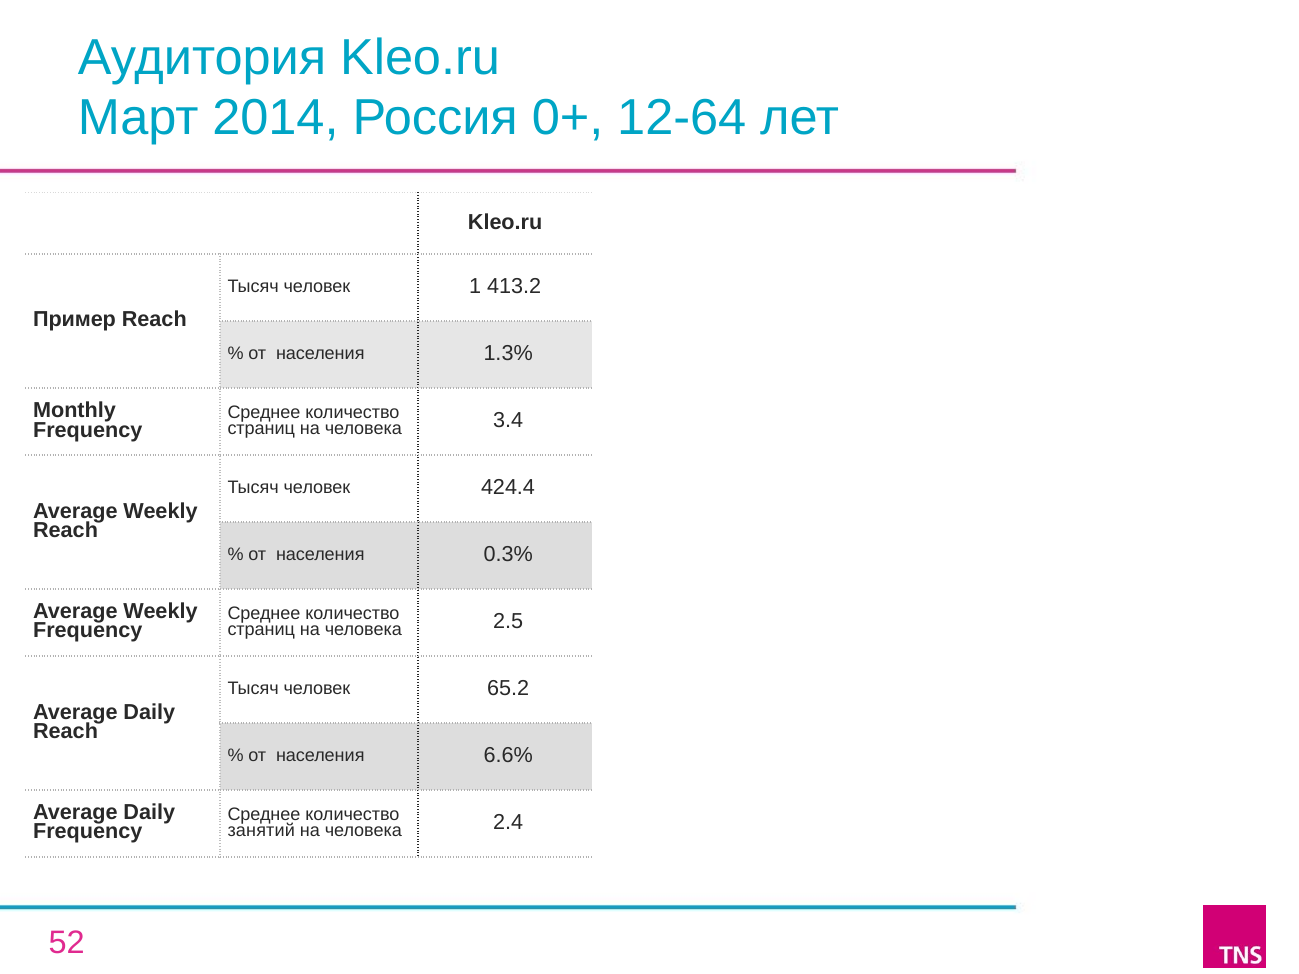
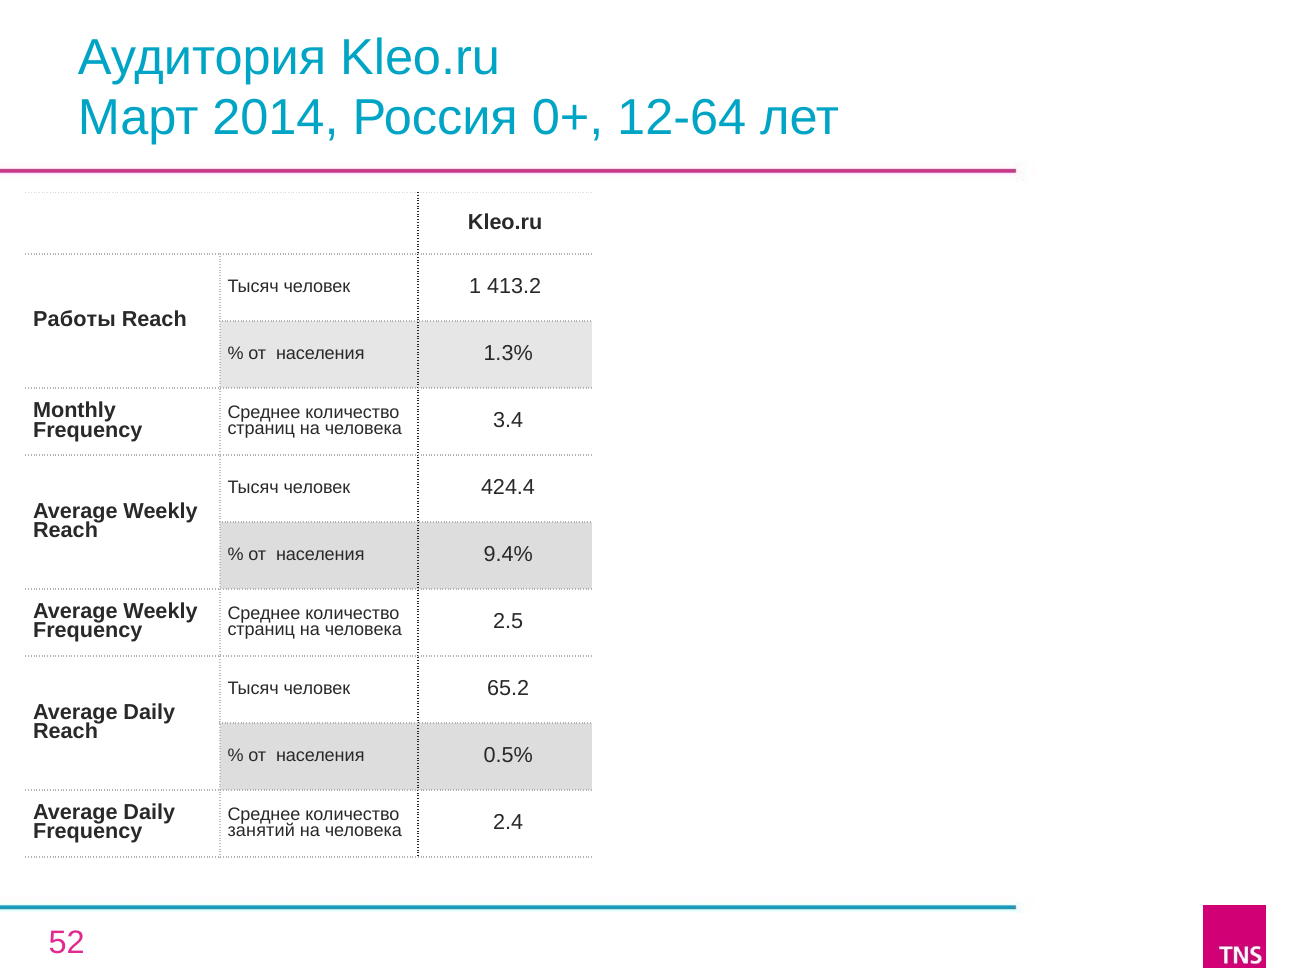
Пример: Пример -> Работы (74, 320)
0.3%: 0.3% -> 9.4% (508, 554)
6.6%: 6.6% -> 0.5% (508, 755)
